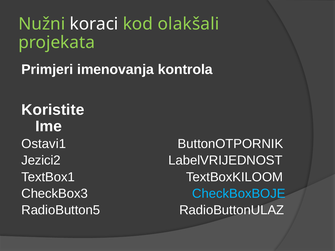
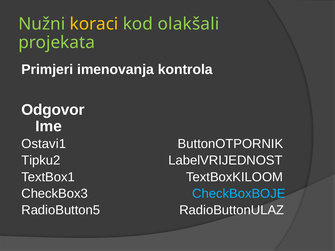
koraci colour: white -> yellow (94, 24)
Koristite: Koristite -> Odgovor (53, 110)
Jezici2: Jezici2 -> Tipku2 (41, 161)
